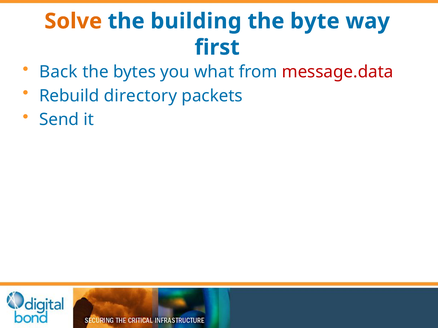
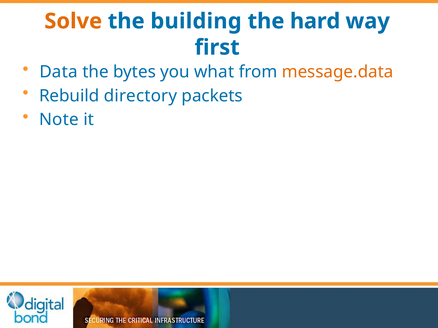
byte: byte -> hard (315, 21)
Back: Back -> Data (58, 72)
message.data colour: red -> orange (338, 72)
Send: Send -> Note (59, 120)
